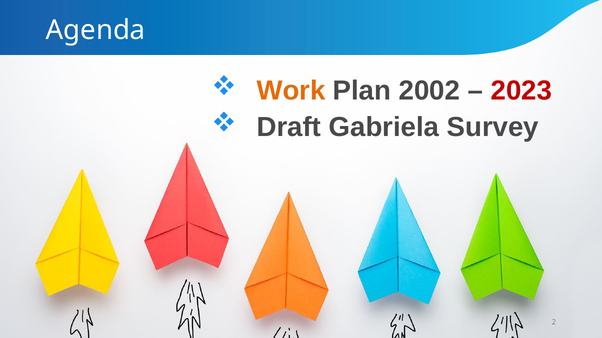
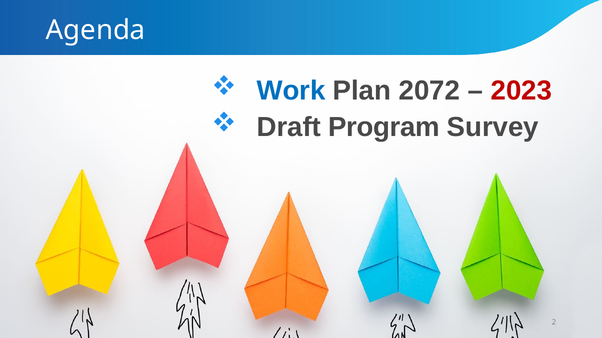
Work colour: orange -> blue (291, 91)
2002: 2002 -> 2072 (429, 91)
Gabriela: Gabriela -> Program (384, 128)
